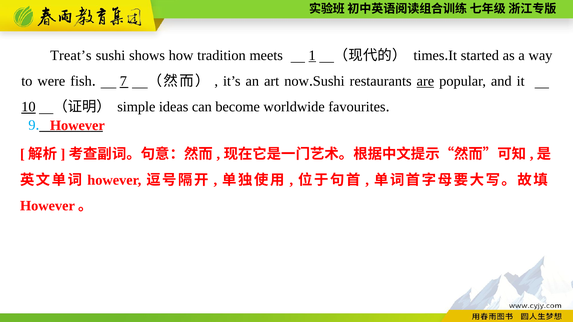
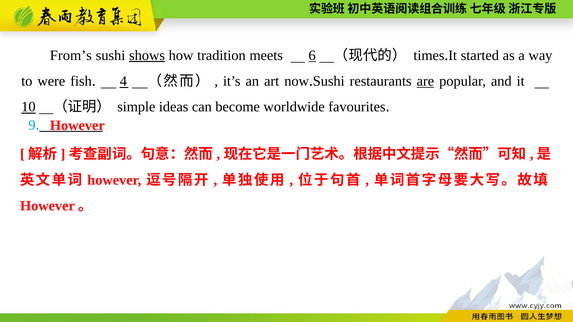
Treat’s: Treat’s -> From’s (71, 55)
shows underline: none -> present (147, 55)
1: 1 -> 6 (312, 55)
7: 7 -> 4 (123, 81)
